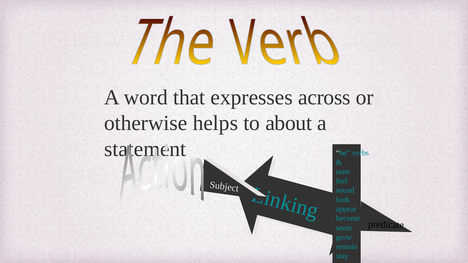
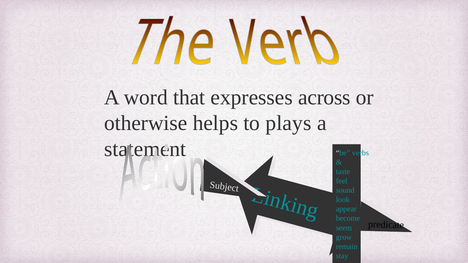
about: about -> plays (288, 123)
